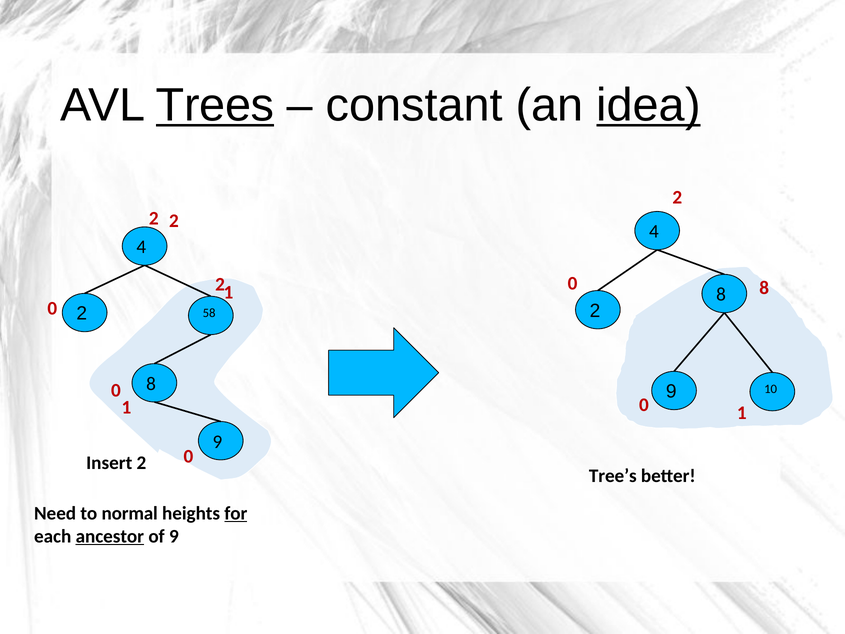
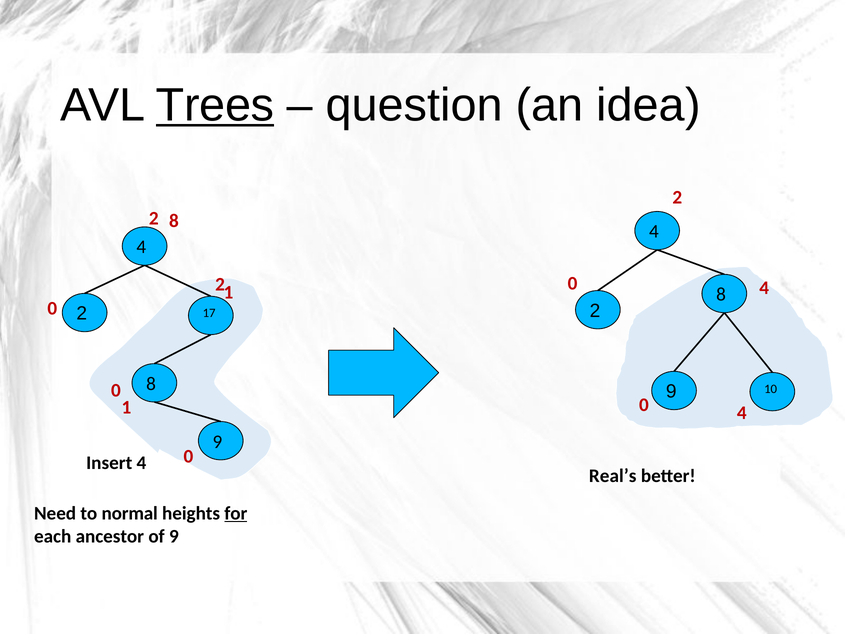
constant: constant -> question (414, 105)
idea underline: present -> none (649, 105)
2: 2 -> 8 (174, 221)
8: 8 -> 4 (764, 288)
58: 58 -> 17 (209, 313)
1: 1 -> 4 (742, 412)
Insert 2: 2 -> 4 (141, 463)
Tree’s: Tree’s -> Real’s (613, 476)
ancestor underline: present -> none (110, 536)
